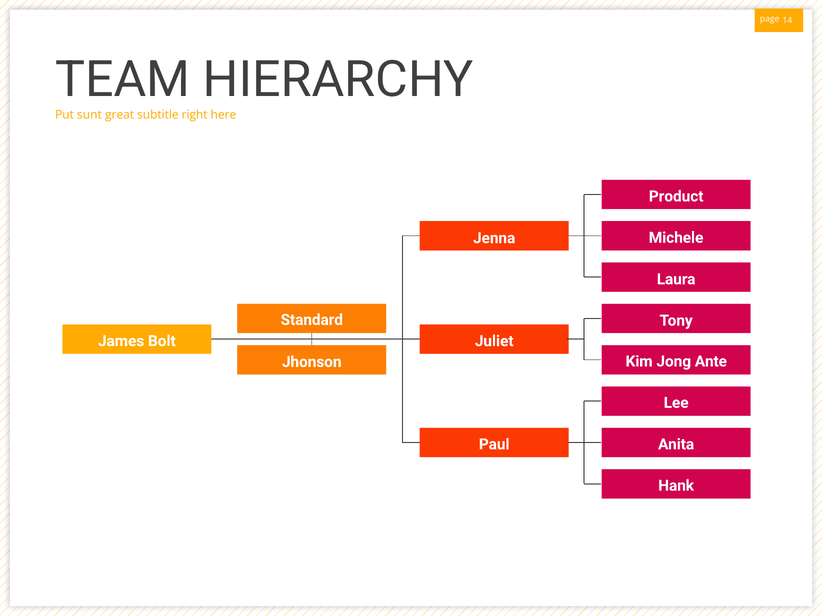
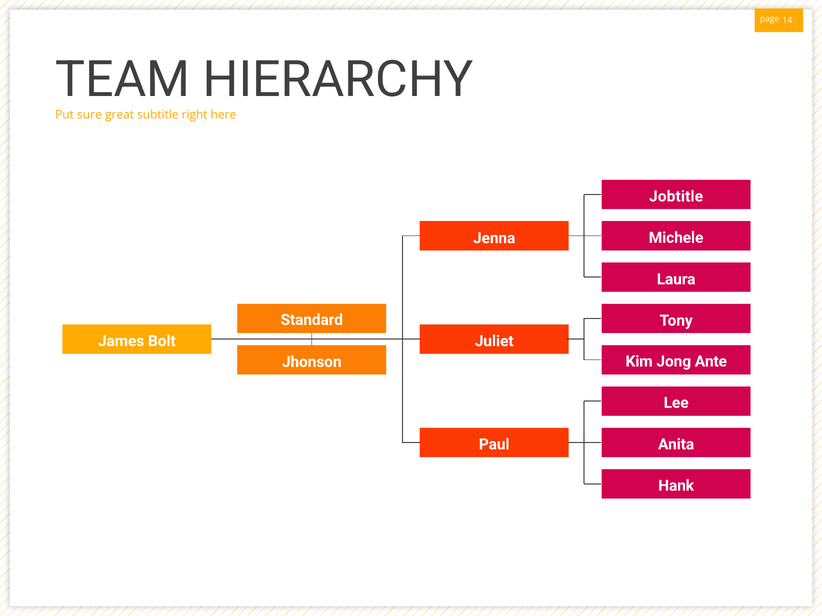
sunt: sunt -> sure (89, 115)
Product: Product -> Jobtitle (676, 197)
